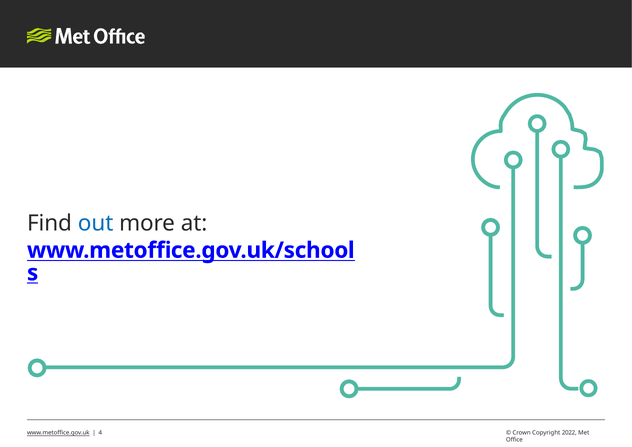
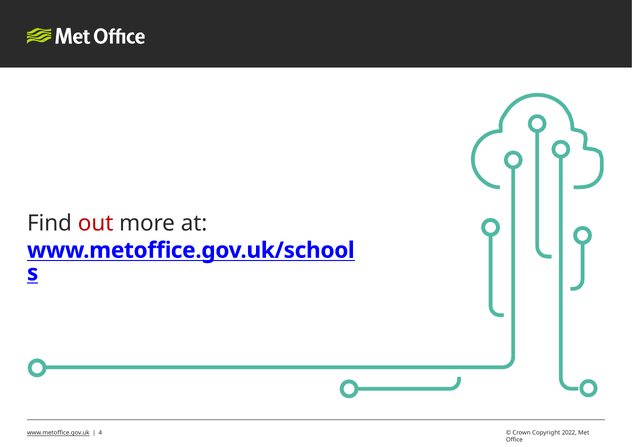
out colour: blue -> red (96, 223)
